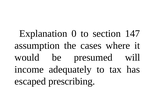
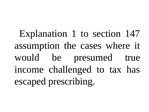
0: 0 -> 1 (74, 33)
will: will -> true (133, 57)
adequately: adequately -> challenged (70, 69)
